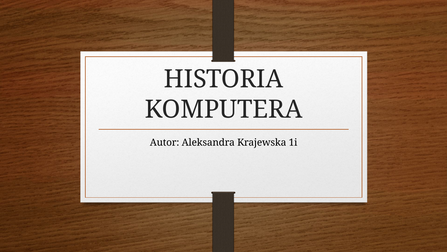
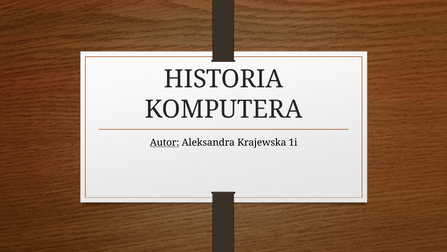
Autor underline: none -> present (165, 142)
